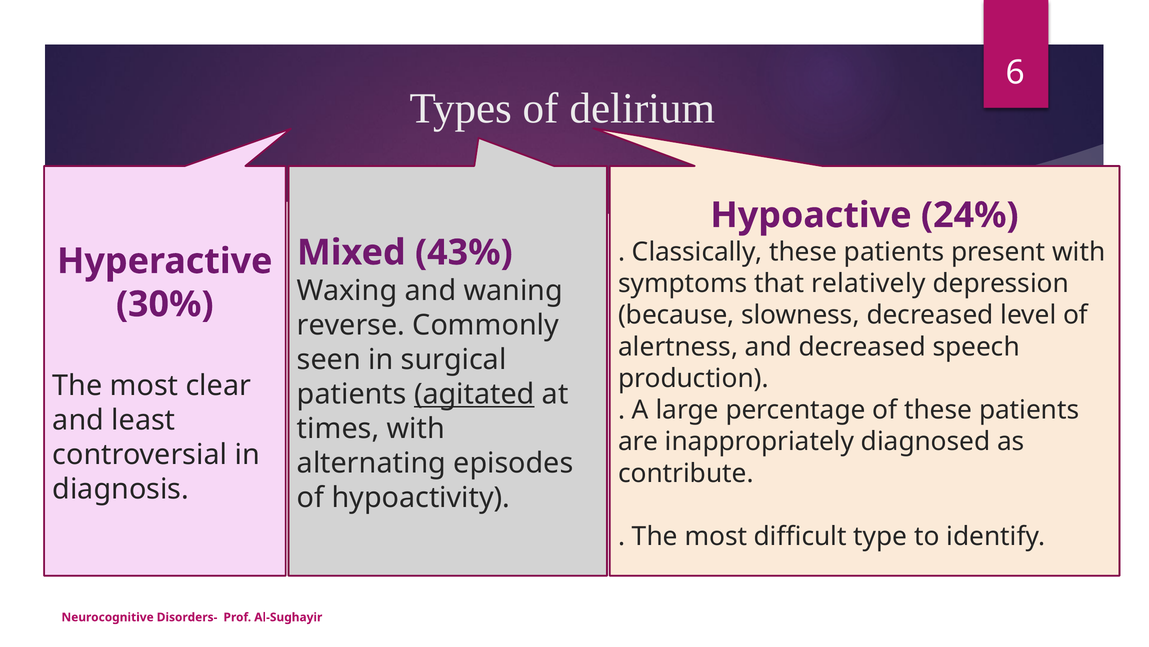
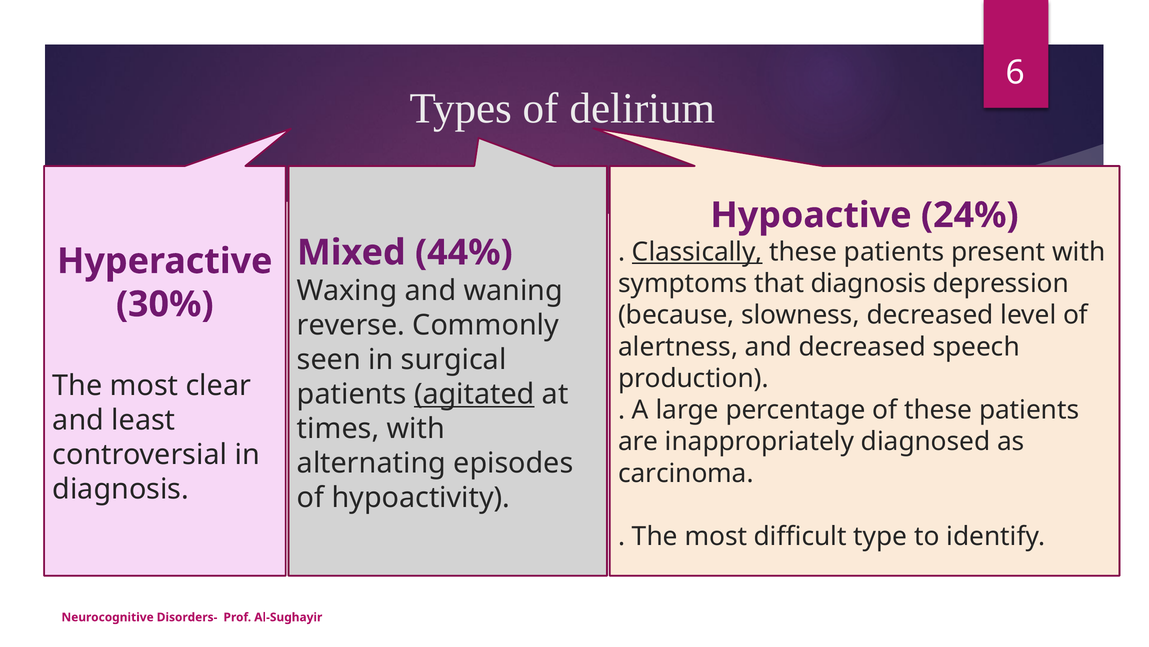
Classically underline: none -> present (697, 252)
43%: 43% -> 44% (464, 252)
that relatively: relatively -> diagnosis (869, 283)
contribute: contribute -> carcinoma (686, 473)
